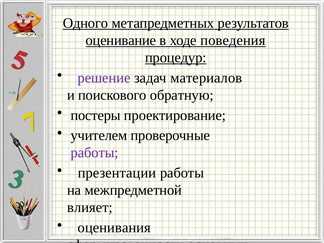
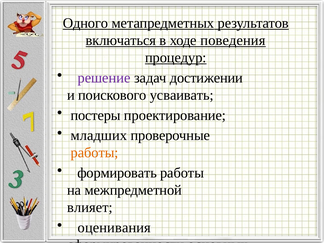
оценивание: оценивание -> включаться (121, 40)
материалов: материалов -> достижении (206, 78)
обратную: обратную -> усваивать (182, 95)
учителем: учителем -> младших (99, 135)
работы colour: purple -> orange (95, 153)
презентации: презентации -> формировать (117, 173)
